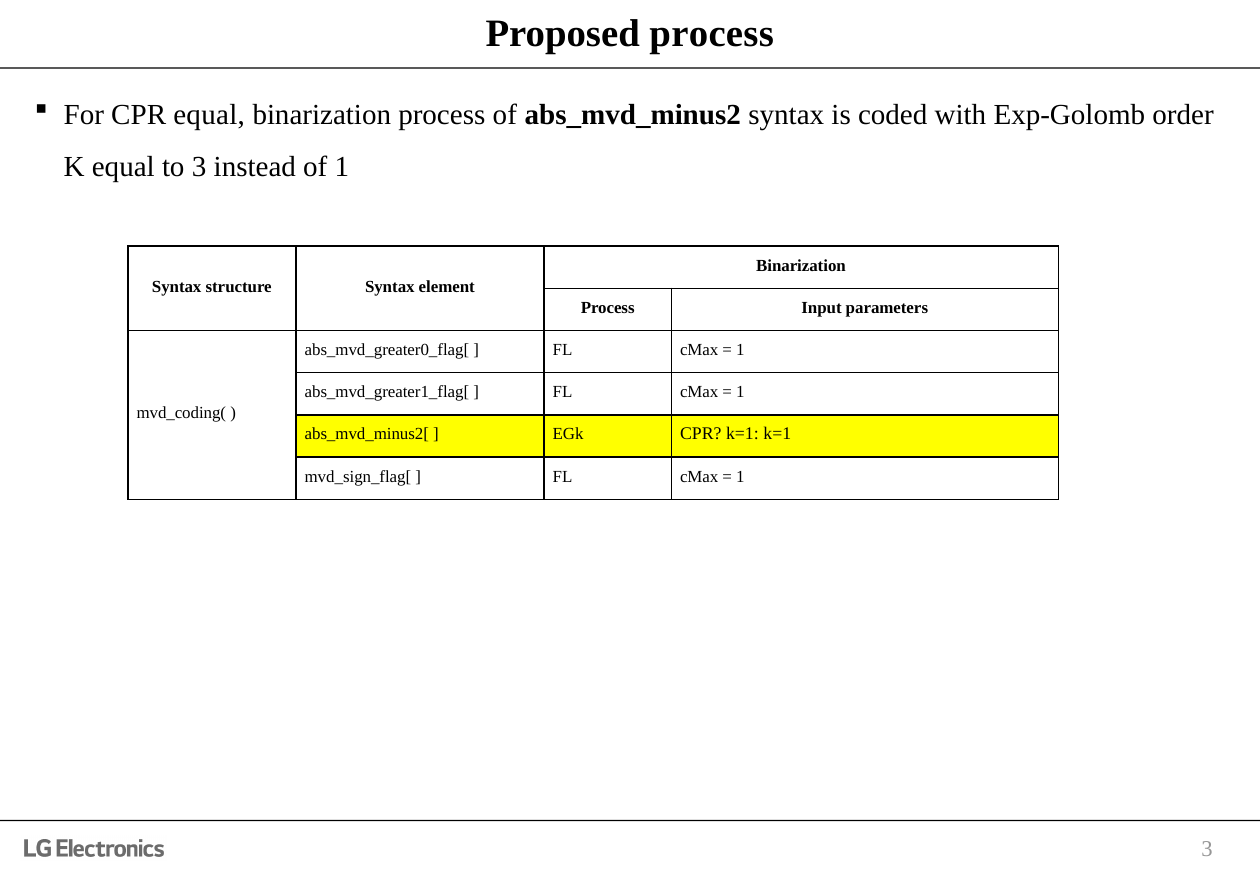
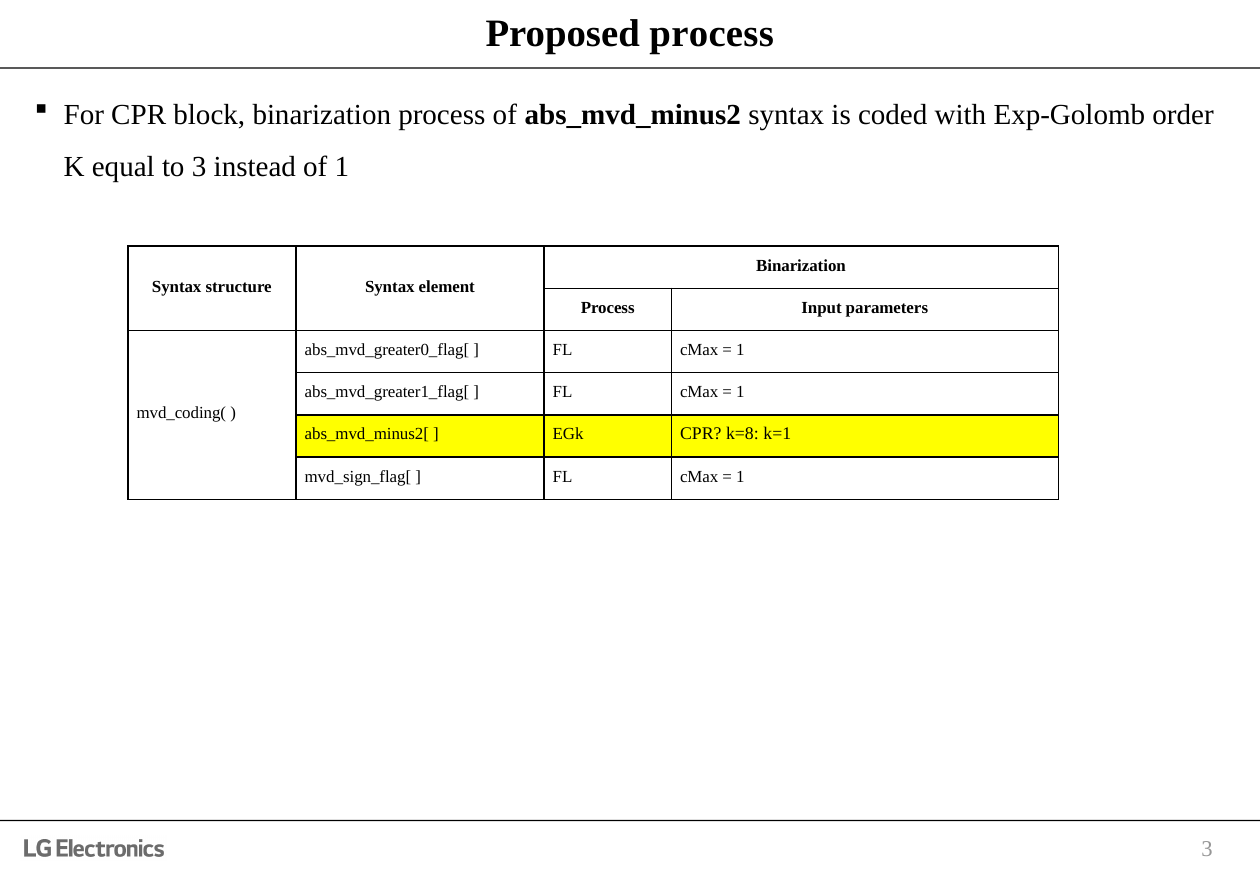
CPR equal: equal -> block (209, 115)
CPR k=1: k=1 -> k=8 (742, 434)
